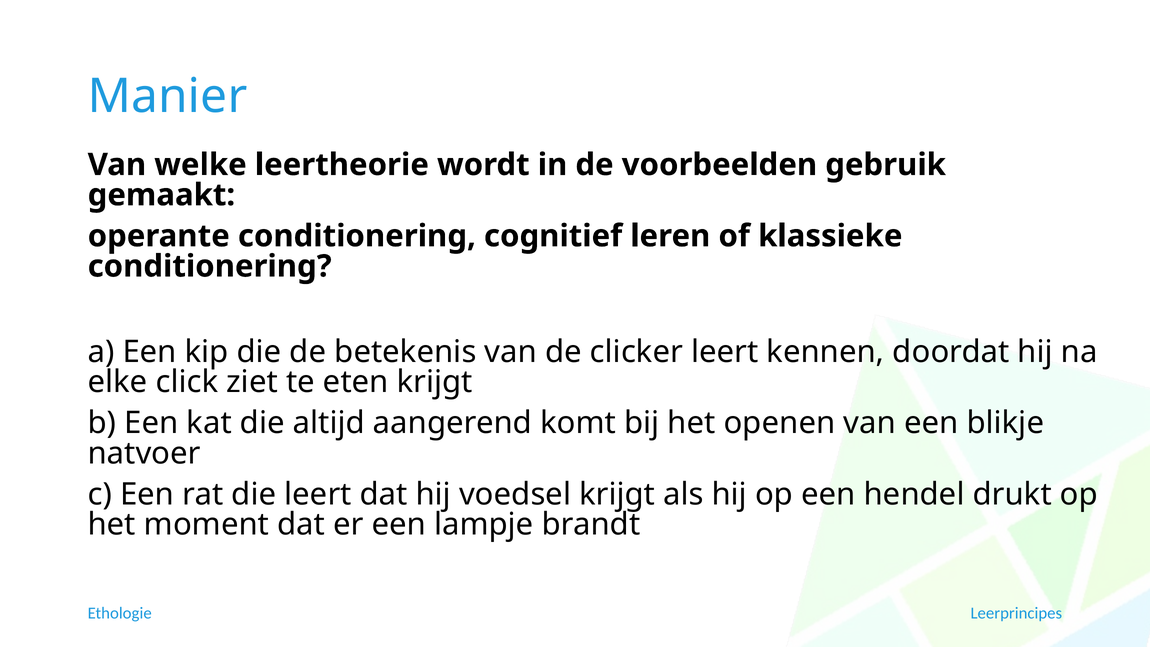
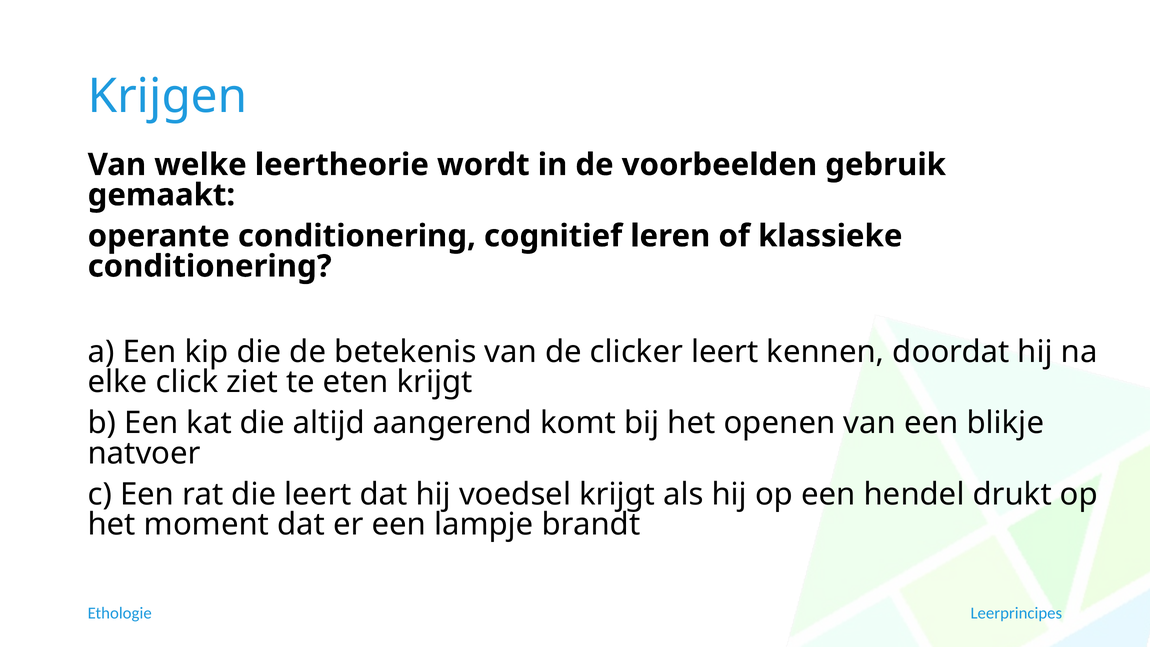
Manier: Manier -> Krijgen (168, 97)
